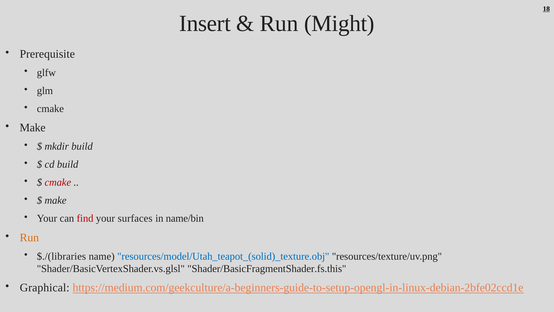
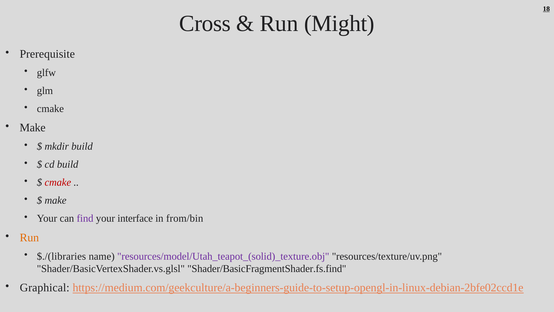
Insert: Insert -> Cross (205, 24)
find colour: red -> purple (85, 218)
surfaces: surfaces -> interface (135, 218)
name/bin: name/bin -> from/bin (185, 218)
resources/model/Utah_teapot_(solid)_texture.obj colour: blue -> purple (223, 256)
Shader/BasicFragmentShader.fs.this: Shader/BasicFragmentShader.fs.this -> Shader/BasicFragmentShader.fs.find (267, 268)
